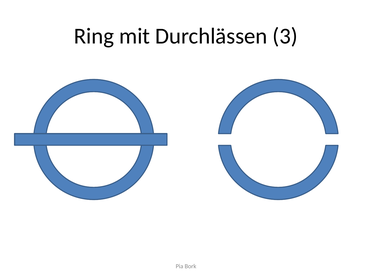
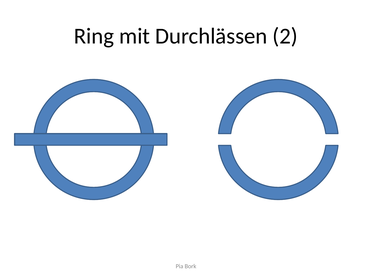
3: 3 -> 2 (285, 36)
